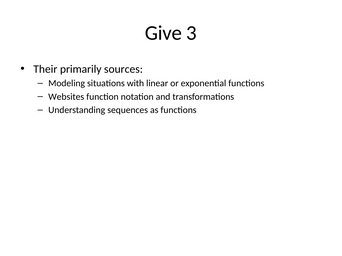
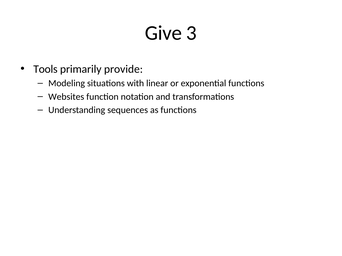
Their: Their -> Tools (45, 69)
sources: sources -> provide (123, 69)
